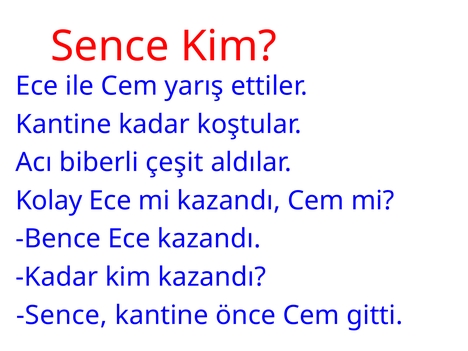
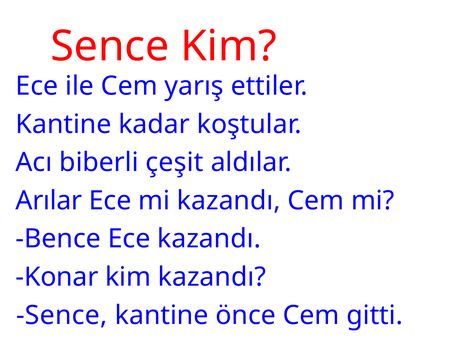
Kolay: Kolay -> Arılar (49, 201)
Kadar: Kadar -> Konar (57, 277)
